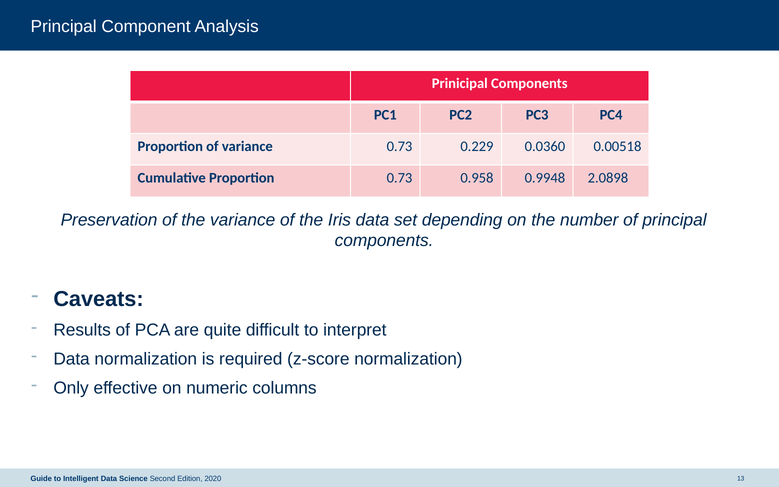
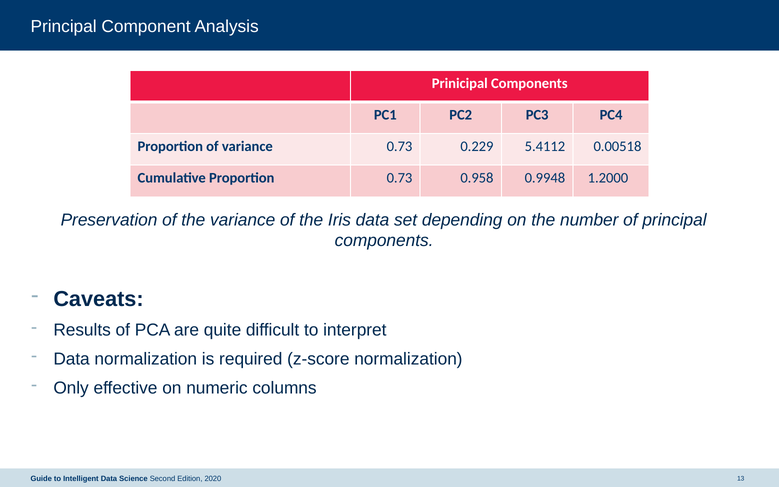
0.0360: 0.0360 -> 5.4112 (545, 146)
2.0898: 2.0898 -> 1.2000 (608, 178)
